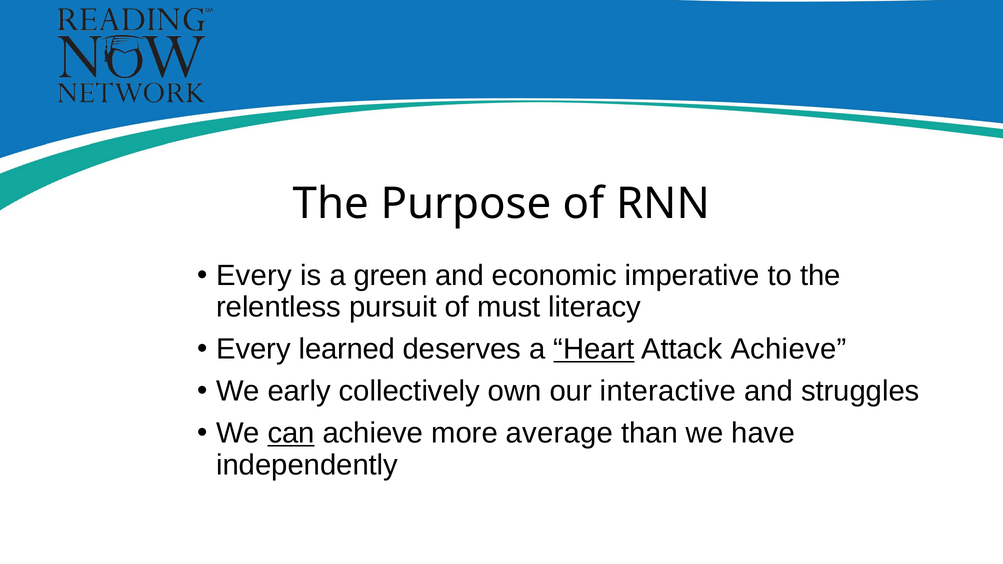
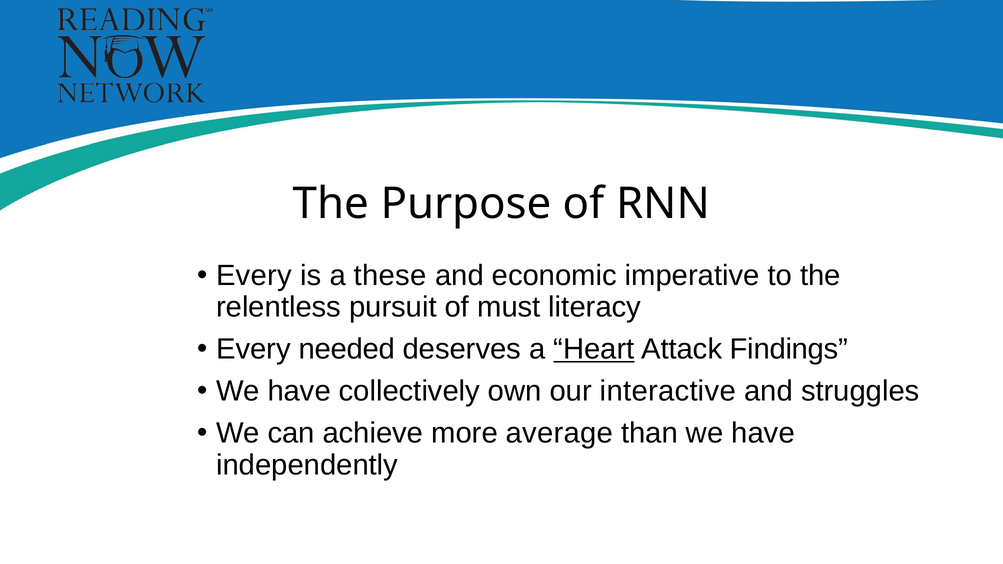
green: green -> these (390, 276)
learned: learned -> needed (347, 349)
Attack Achieve: Achieve -> Findings (789, 349)
early: early -> have (299, 391)
can underline: present -> none (291, 433)
